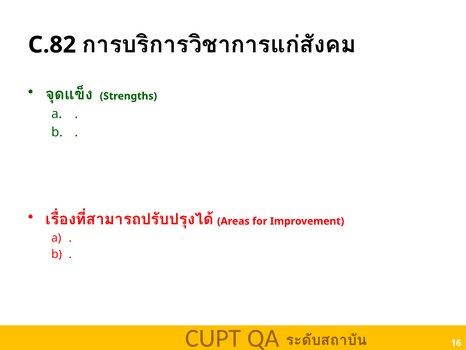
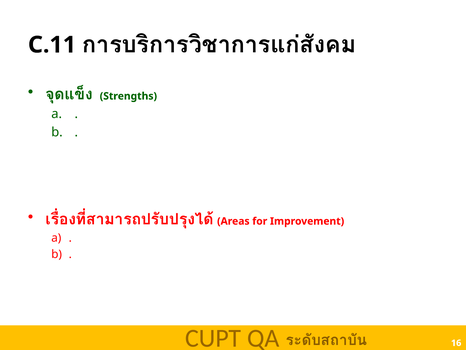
C.82: C.82 -> C.11 (52, 45)
